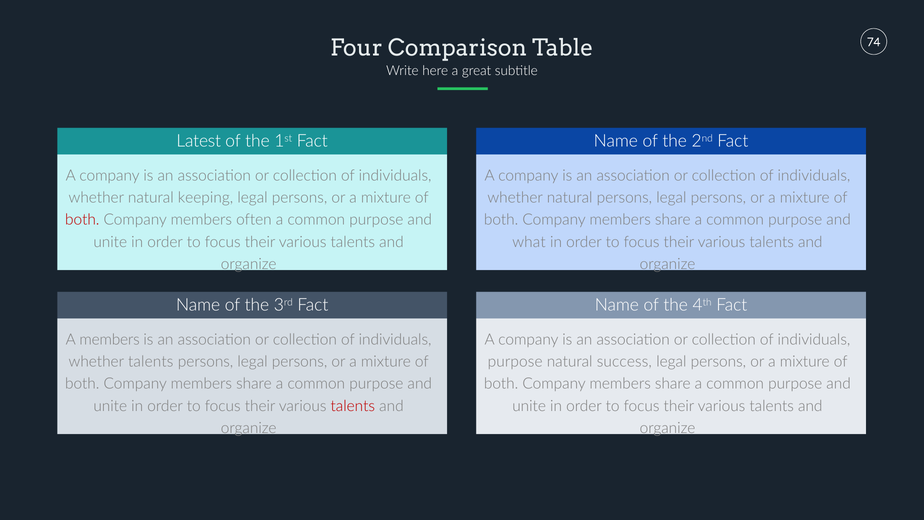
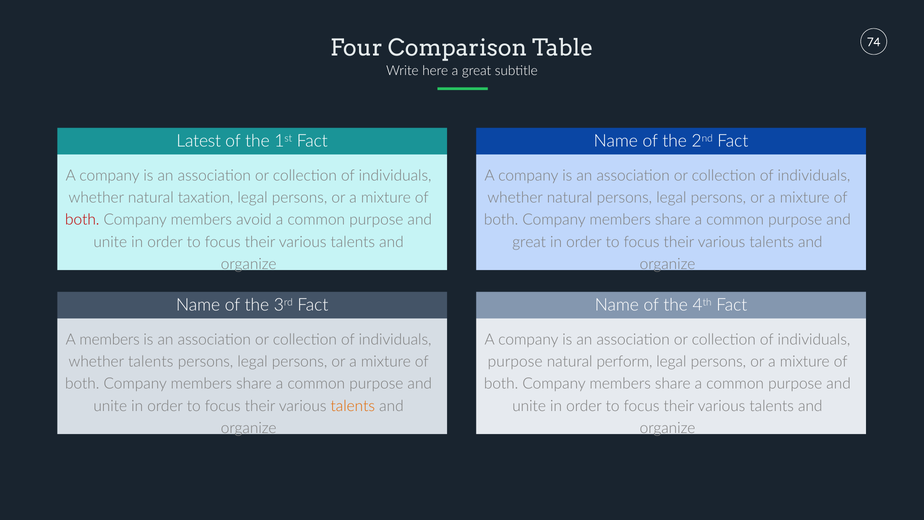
keeping: keeping -> taxation (206, 198)
often: often -> avoid (254, 220)
what: what -> great (529, 242)
success: success -> perform (624, 362)
talents colour: red -> orange (353, 406)
